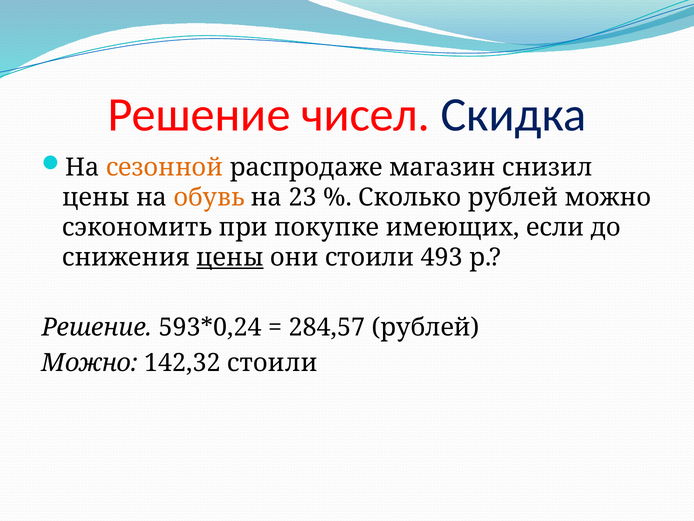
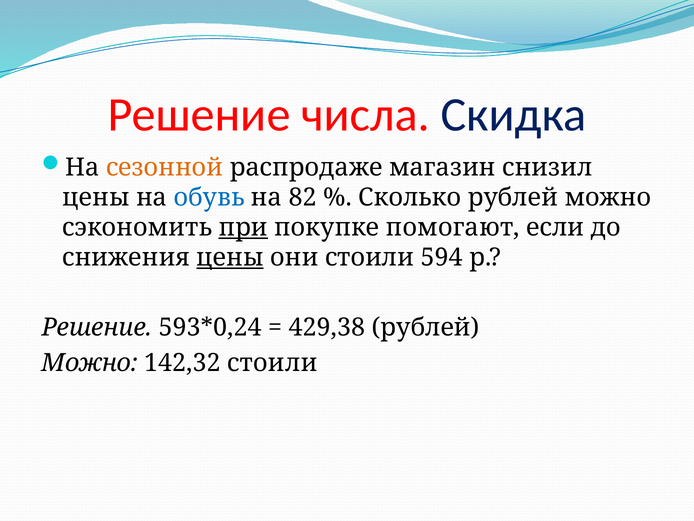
чисел: чисел -> числа (366, 115)
обувь colour: orange -> blue (209, 197)
23: 23 -> 82 (303, 197)
при underline: none -> present (243, 227)
имеющих: имеющих -> помогают (453, 227)
493: 493 -> 594 (442, 257)
284,57: 284,57 -> 429,38 (327, 327)
